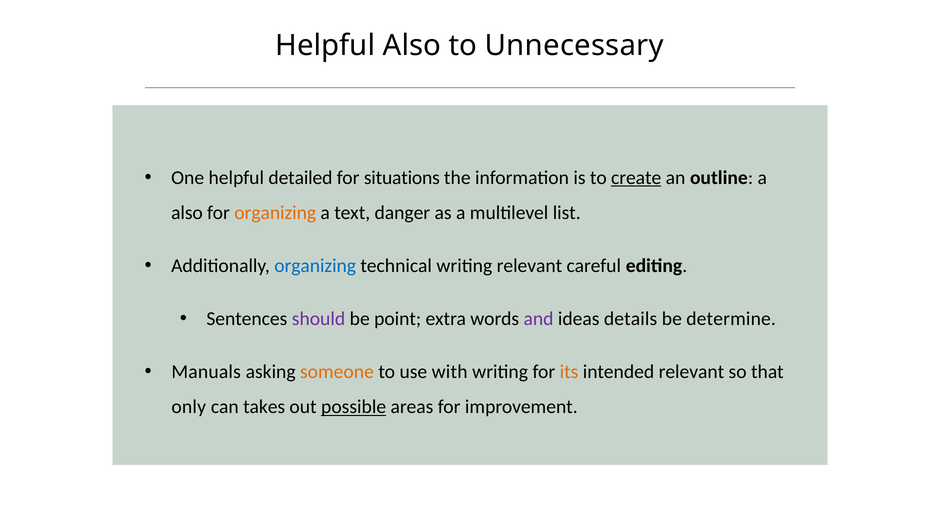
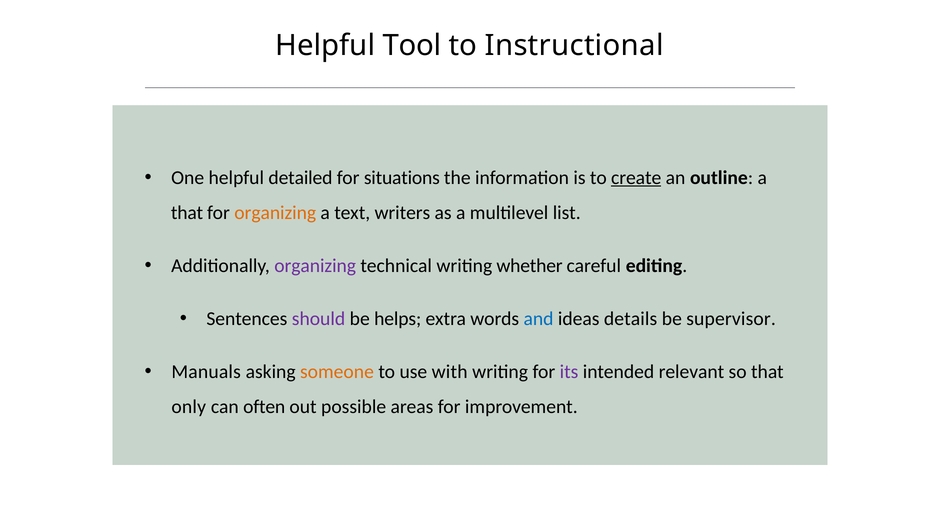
Helpful Also: Also -> Tool (412, 45)
Unnecessary: Unnecessary -> Instructional (574, 45)
also: also -> that (187, 213)
danger: danger -> writers (402, 213)
organizing colour: blue -> purple (315, 266)
writing relevant: relevant -> whether (530, 266)
point: point -> helps (398, 319)
and colour: purple -> blue (539, 319)
determine: determine -> supervisor (731, 319)
its colour: orange -> purple (569, 372)
takes: takes -> often (264, 407)
possible underline: present -> none (354, 407)
